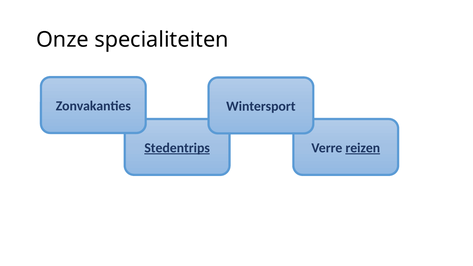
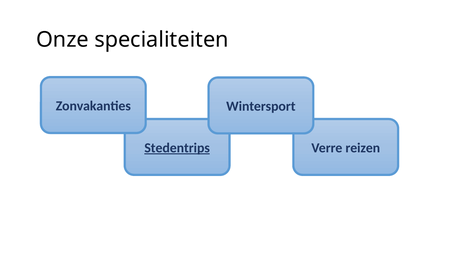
reizen underline: present -> none (363, 148)
